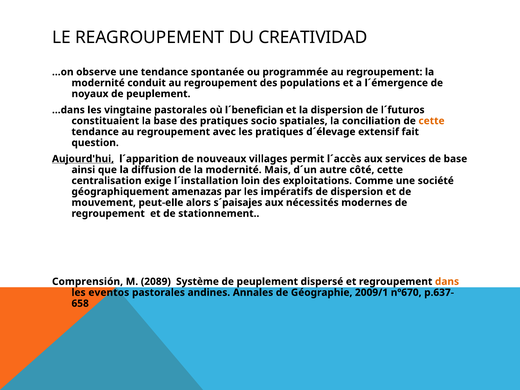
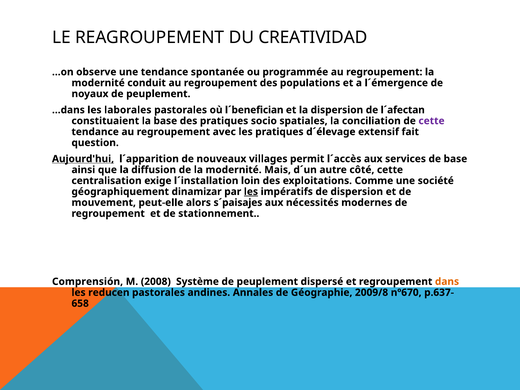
vingtaine: vingtaine -> laborales (128, 110)
l´futuros: l´futuros -> l´afectan (403, 110)
cette colour: orange -> purple (432, 121)
amenazas: amenazas -> dinamizar (197, 192)
les underline: none -> present (251, 192)
2089: 2089 -> 2008 (156, 282)
eventos: eventos -> reducen (109, 293)
2009/1: 2009/1 -> 2009/8 (372, 293)
